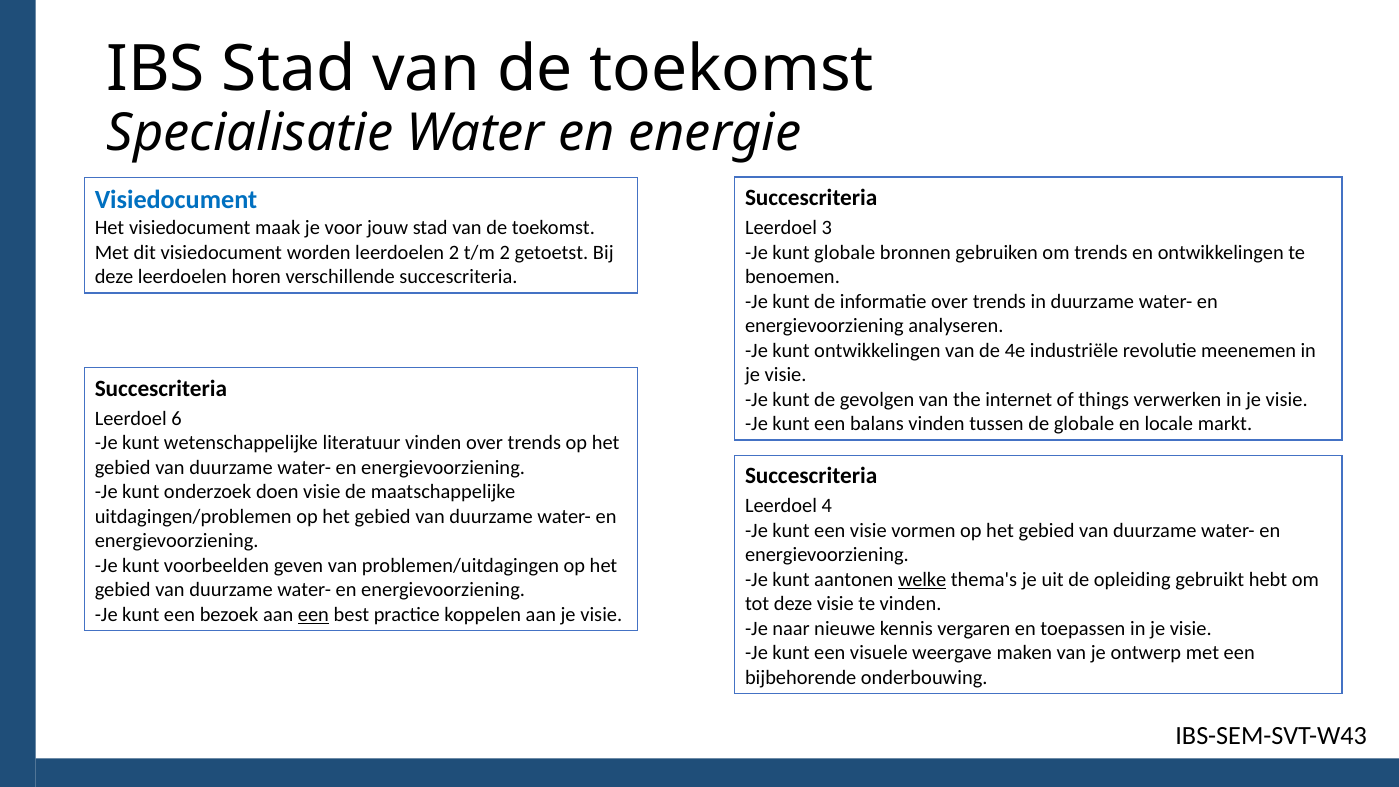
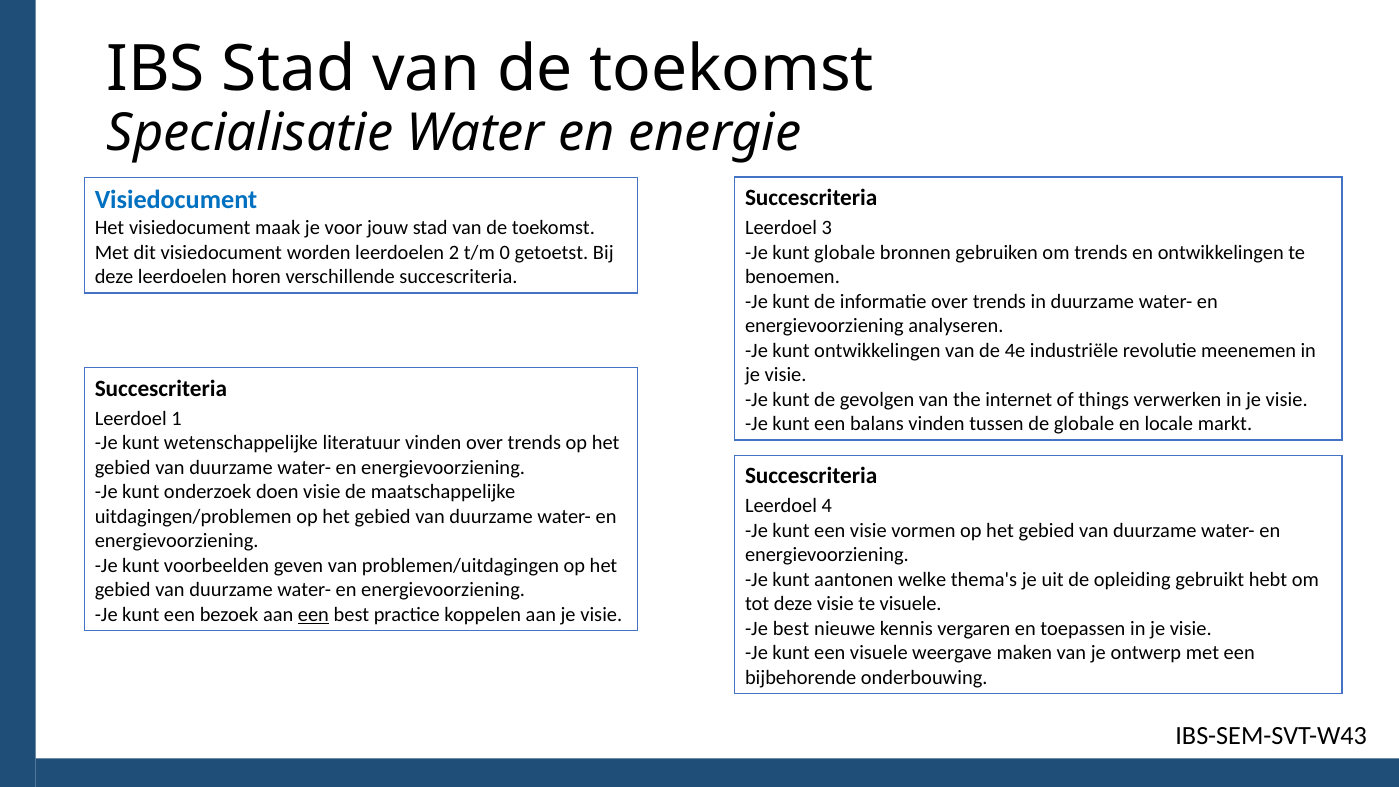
t/m 2: 2 -> 0 (505, 252)
6: 6 -> 1 (177, 418)
welke underline: present -> none (922, 580)
te vinden: vinden -> visuele (911, 604)
Je naar: naar -> best (791, 629)
